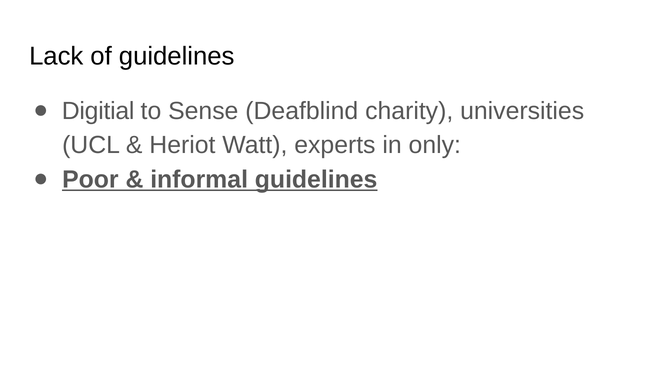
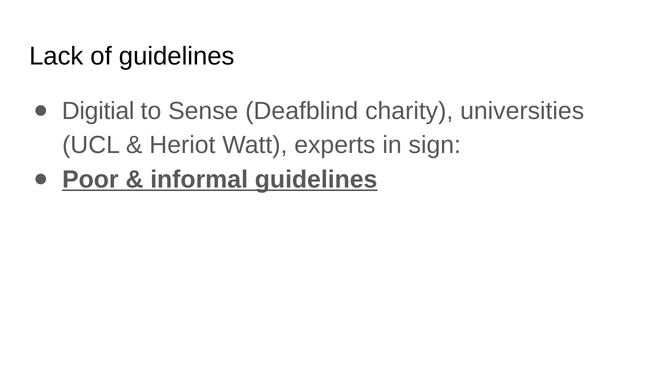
only: only -> sign (435, 145)
